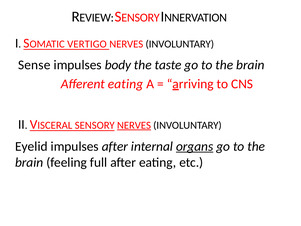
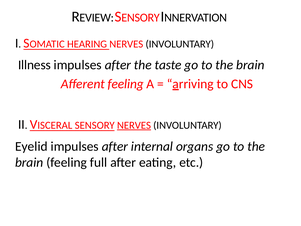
VERTIGO: VERTIGO -> HEARING (87, 44)
Sense: Sense -> Illness (34, 65)
body: body -> after (118, 65)
Afferent eating: eating -> feeling (126, 84)
organs underline: present -> none (195, 146)
